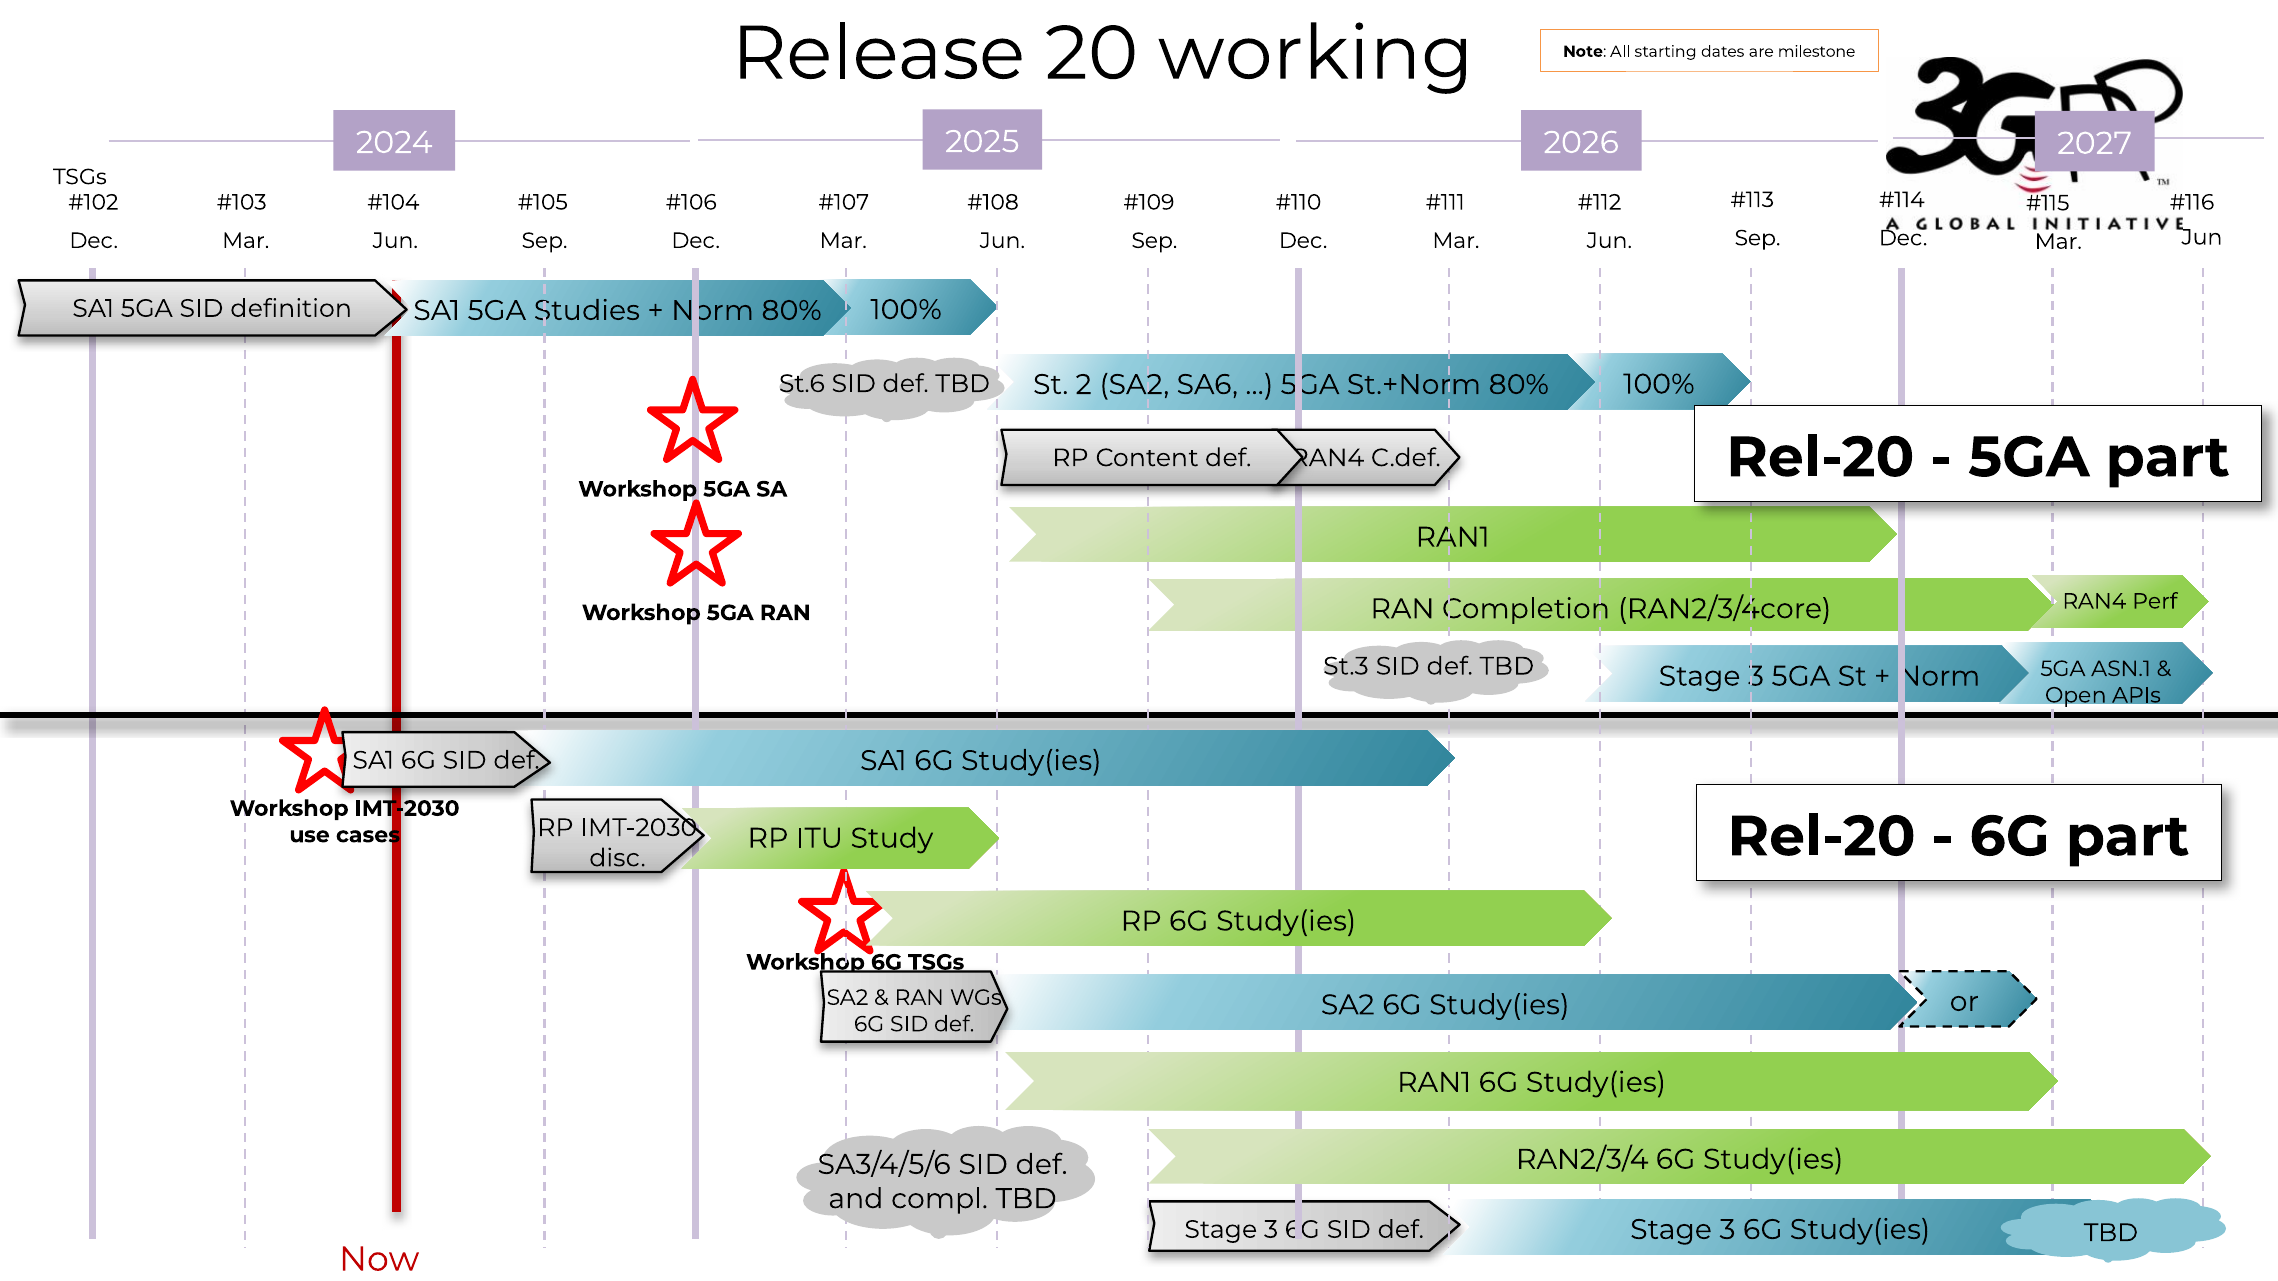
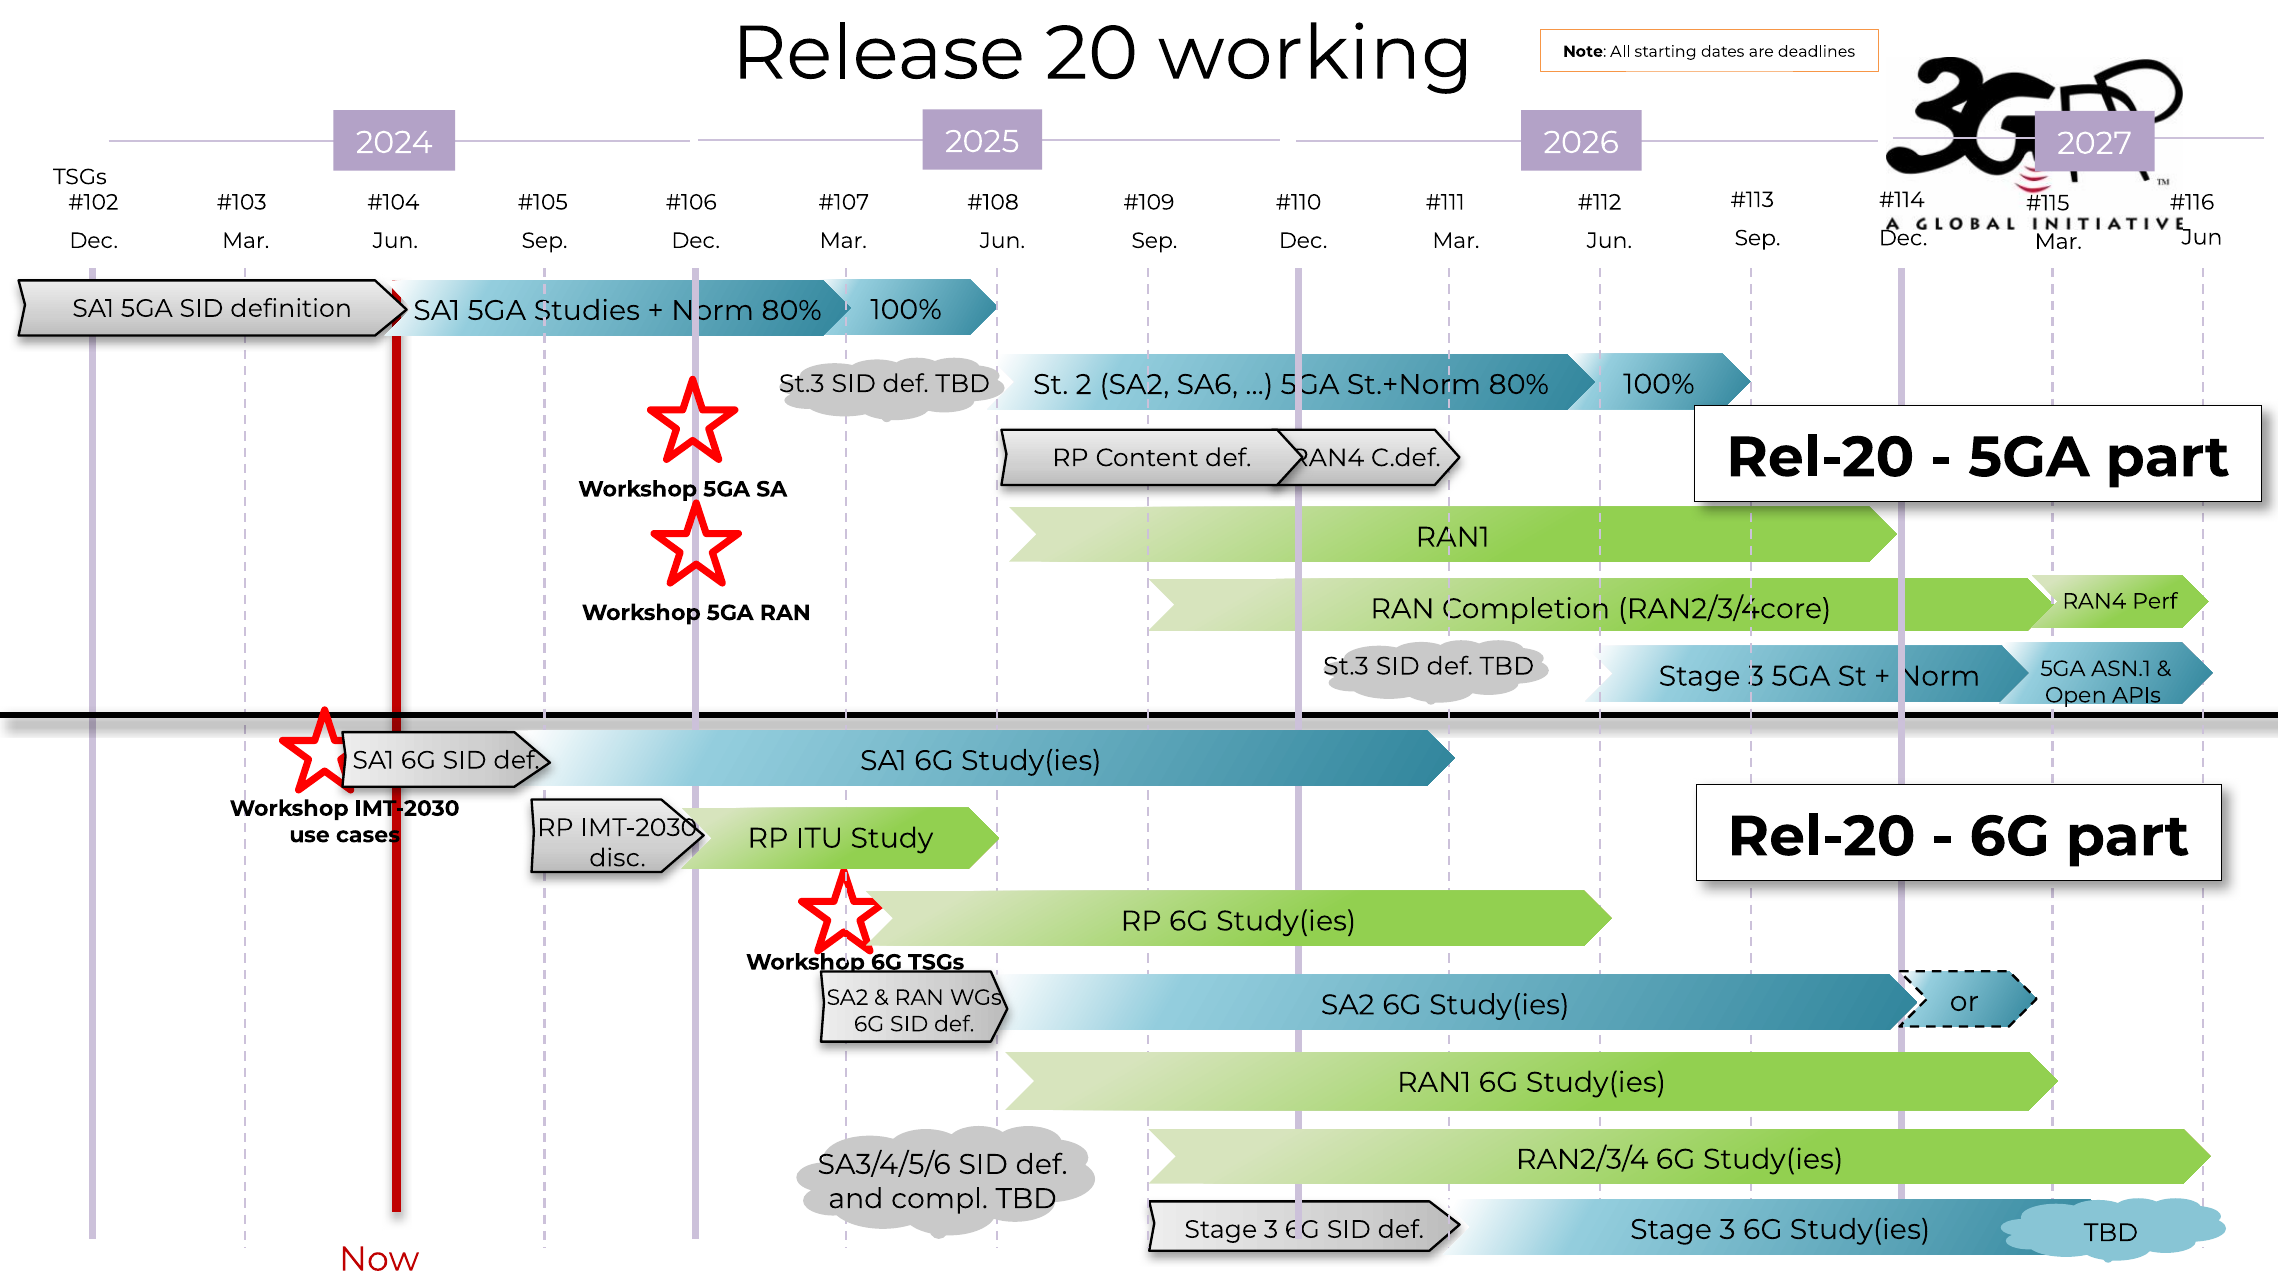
milestone: milestone -> deadlines (1816, 52)
St.6: St.6 -> St.3 (802, 384)
